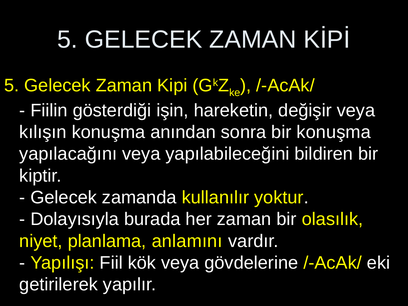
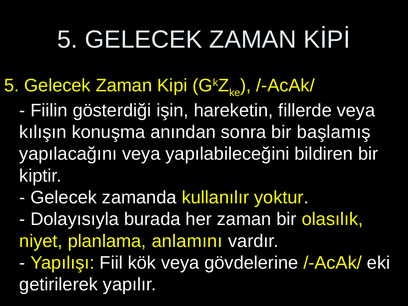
değişir: değişir -> fillerde (305, 110)
bir konuşma: konuşma -> başlamış (334, 132)
